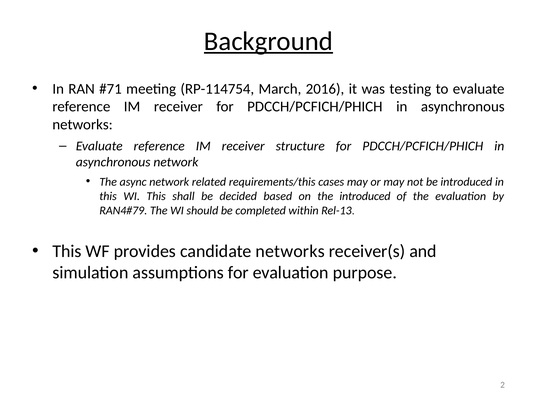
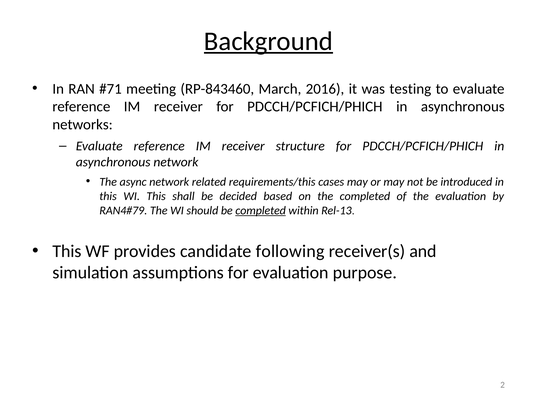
RP-114754: RP-114754 -> RP-843460 (217, 89)
the introduced: introduced -> completed (365, 196)
completed underline: none -> present (261, 210)
candidate networks: networks -> following (290, 251)
